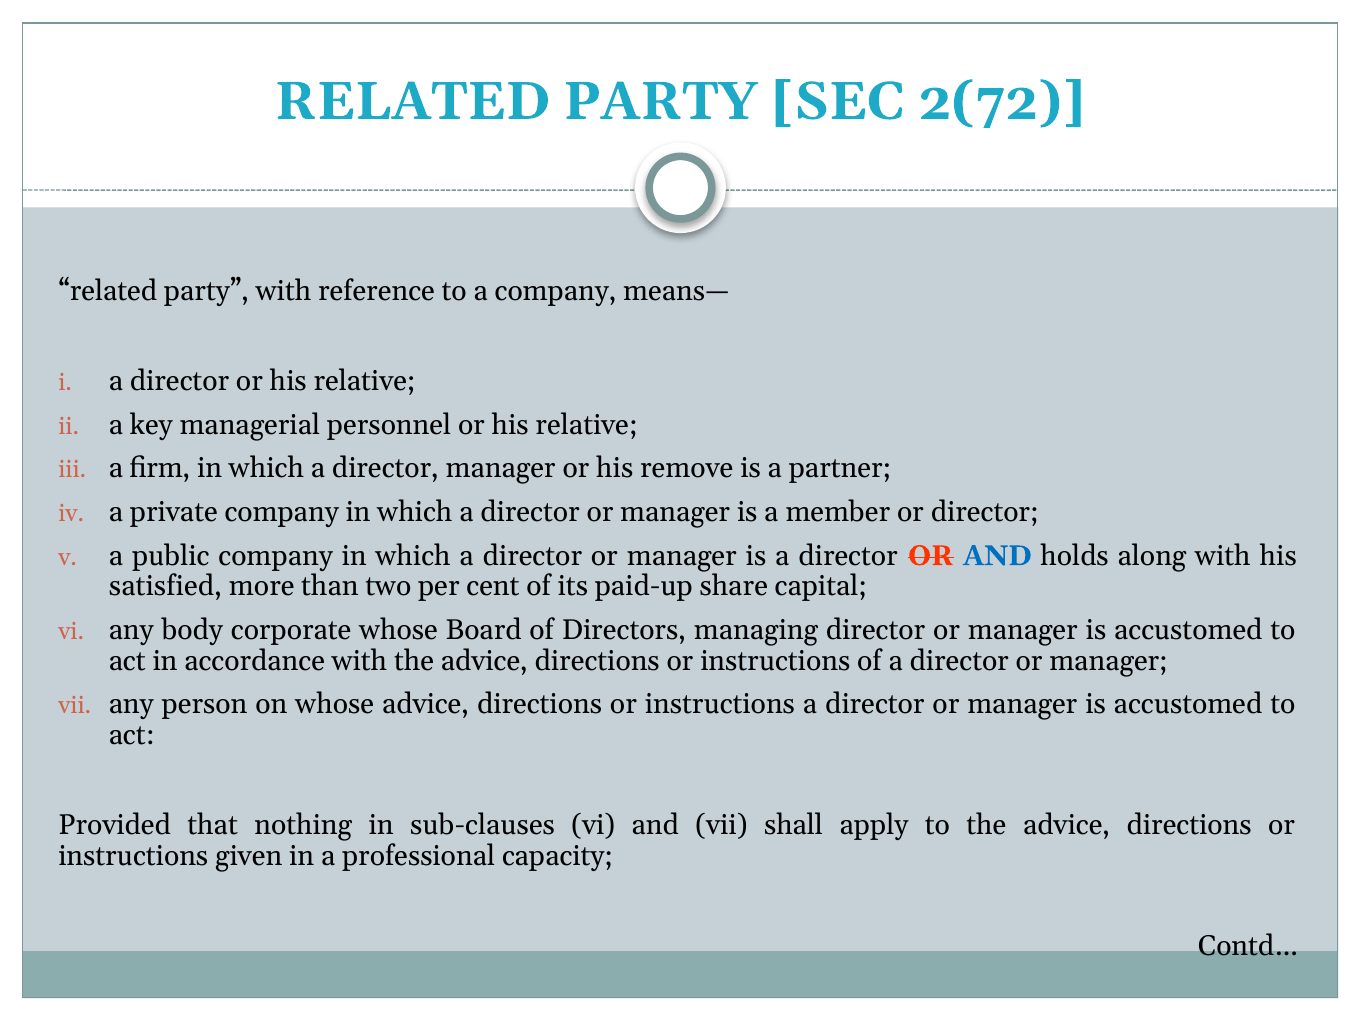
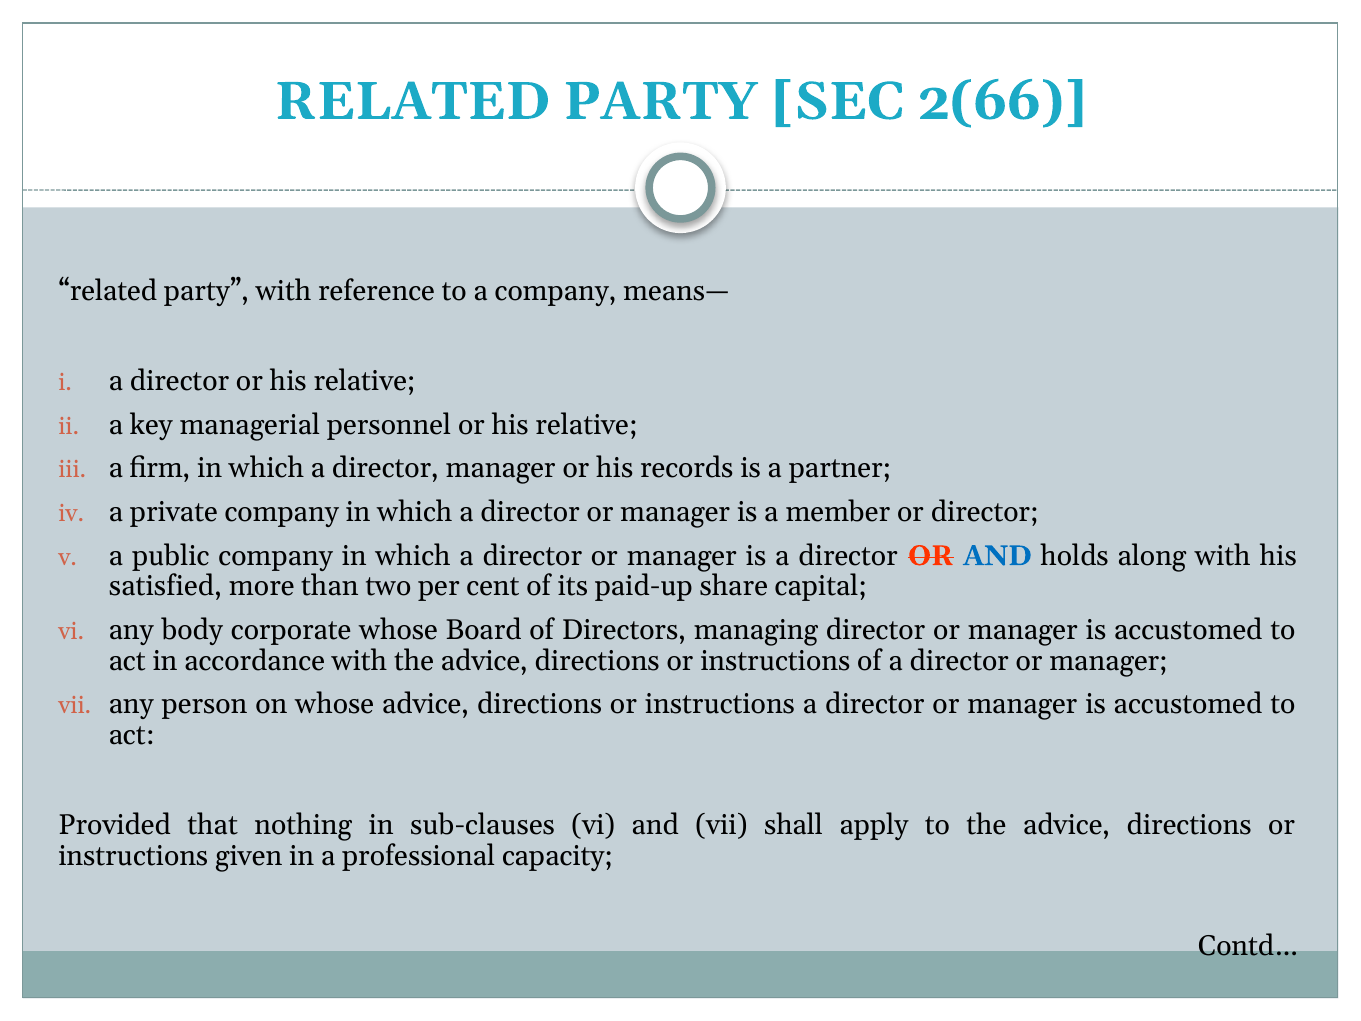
2(72: 2(72 -> 2(66 (1002, 101)
remove: remove -> records (687, 468)
